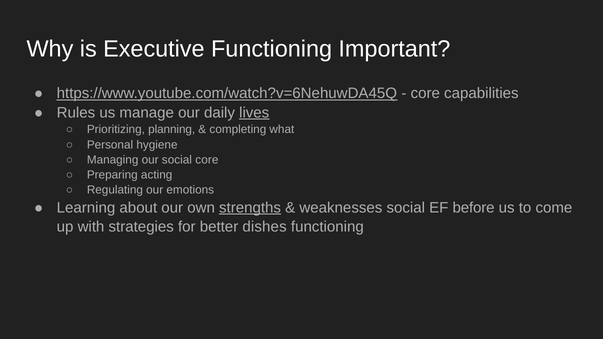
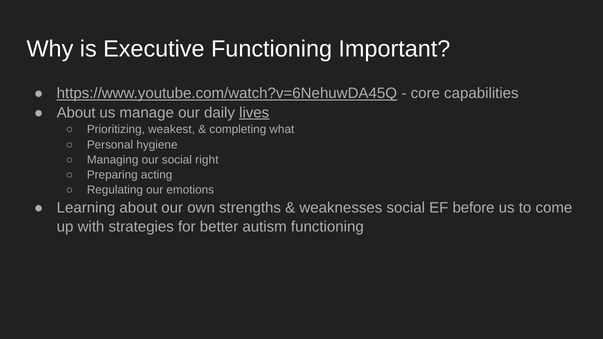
Rules: Rules -> About (76, 113)
planning: planning -> weakest (172, 130)
social core: core -> right (207, 160)
strengths underline: present -> none (250, 208)
dishes: dishes -> autism (265, 227)
